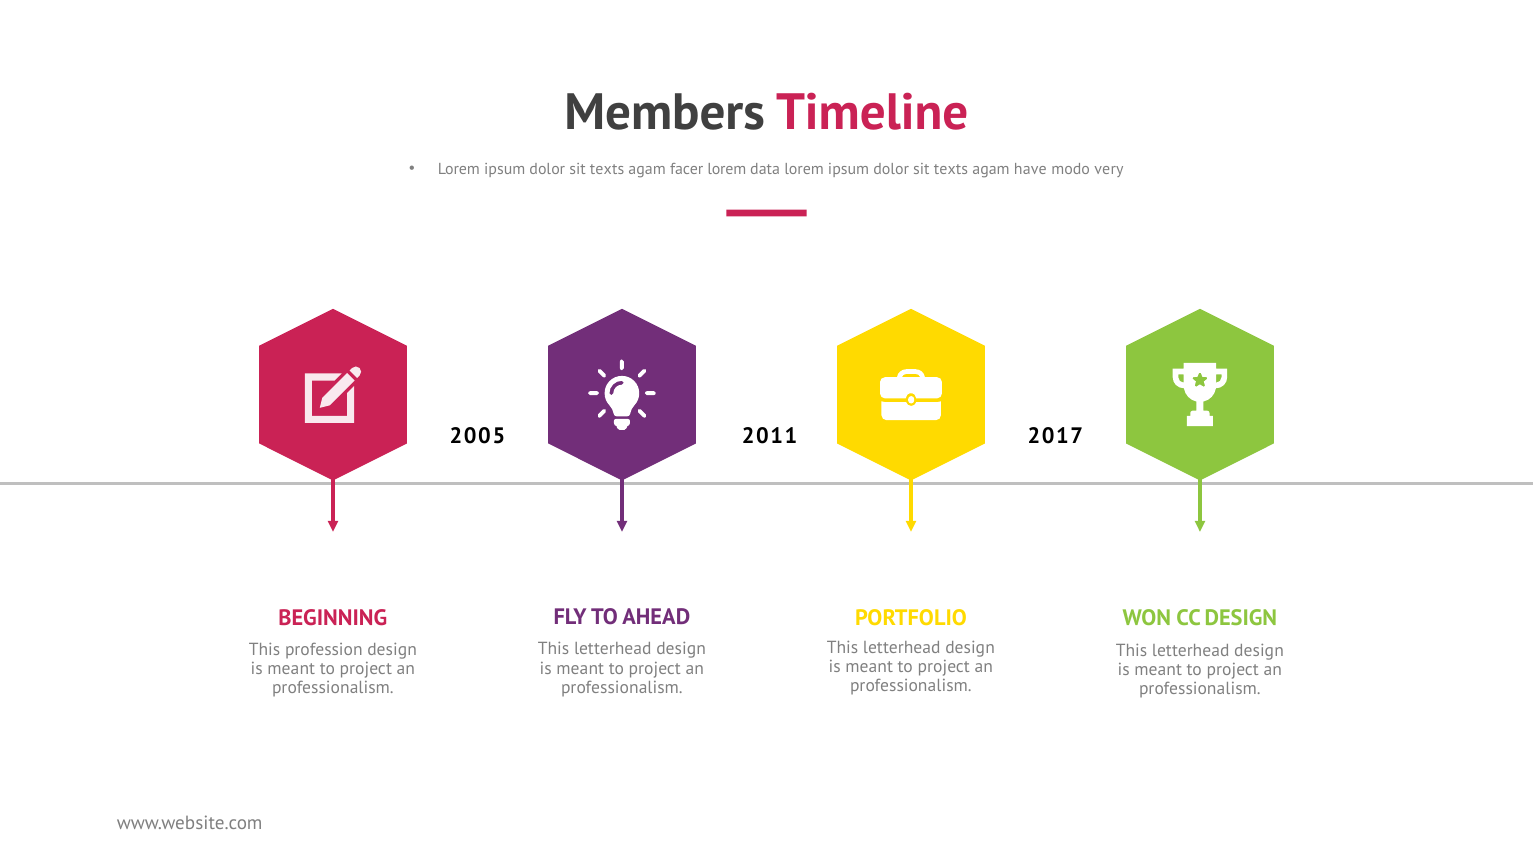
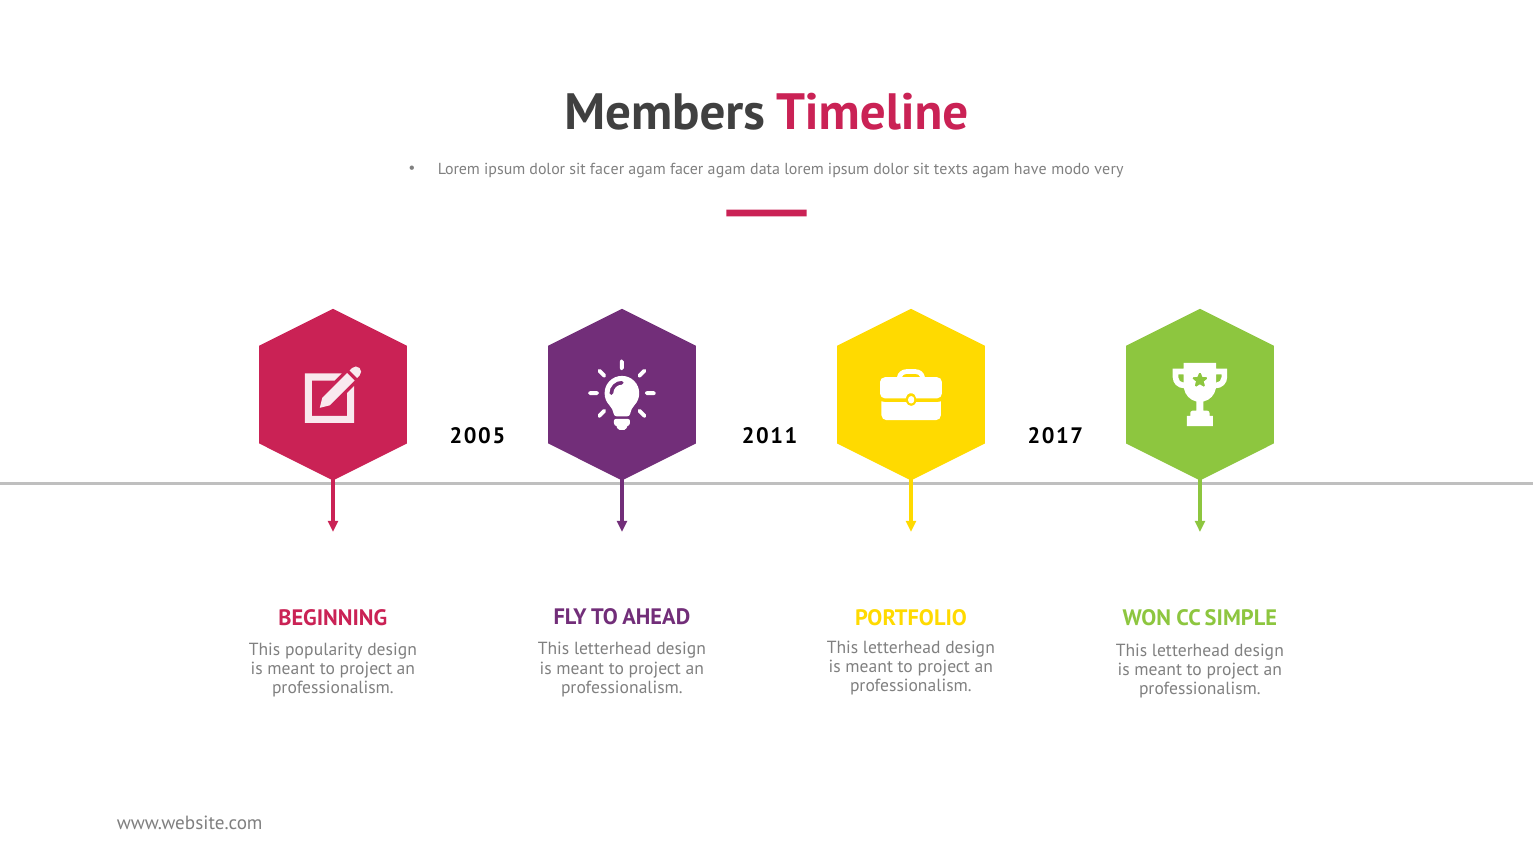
texts: texts -> facer (607, 169)
agam facer lorem: lorem -> agam (727, 169)
CC DESIGN: DESIGN -> SIMPLE (1241, 619)
profession: profession -> popularity (324, 650)
